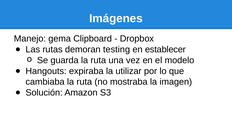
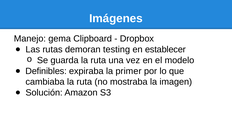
Hangouts: Hangouts -> Definibles (46, 71)
utilizar: utilizar -> primer (129, 71)
